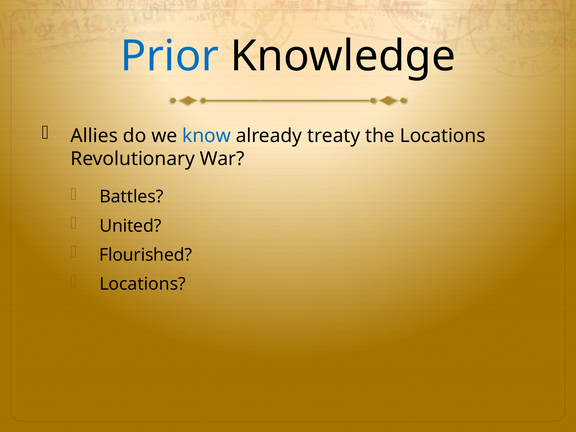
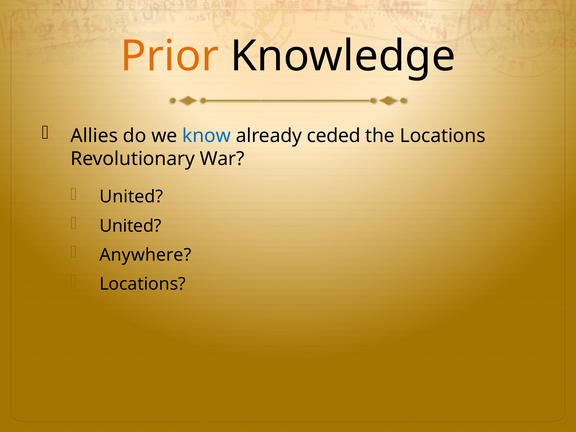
Prior colour: blue -> orange (170, 56)
treaty: treaty -> ceded (334, 136)
Battles: Battles -> United (131, 197)
Flourished: Flourished -> Anywhere (145, 255)
